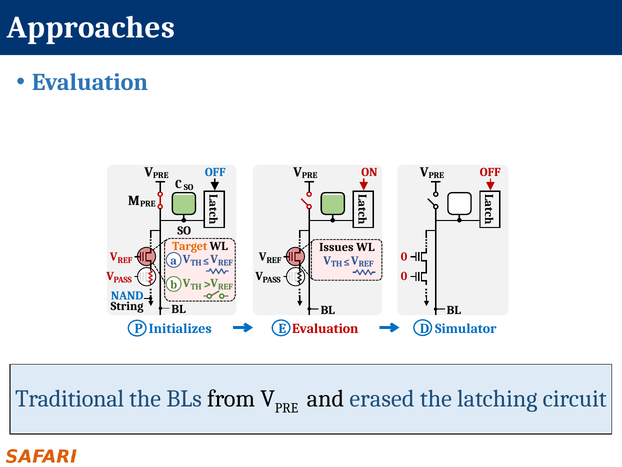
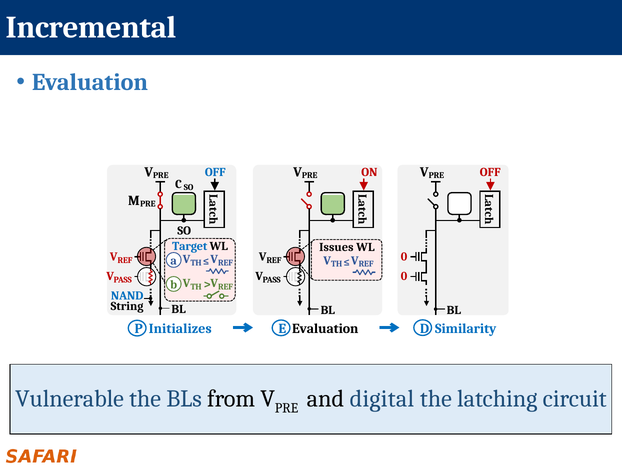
Approaches: Approaches -> Incremental (91, 27)
Target colour: orange -> blue (190, 246)
Evaluation colour: red -> black (325, 328)
Simulator: Simulator -> Similarity (466, 328)
Traditional: Traditional -> Vulnerable (70, 398)
erased: erased -> digital (382, 398)
